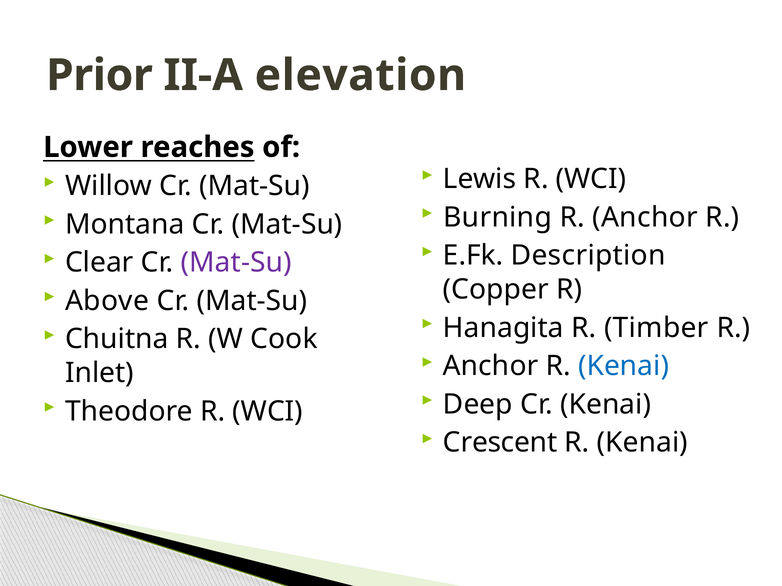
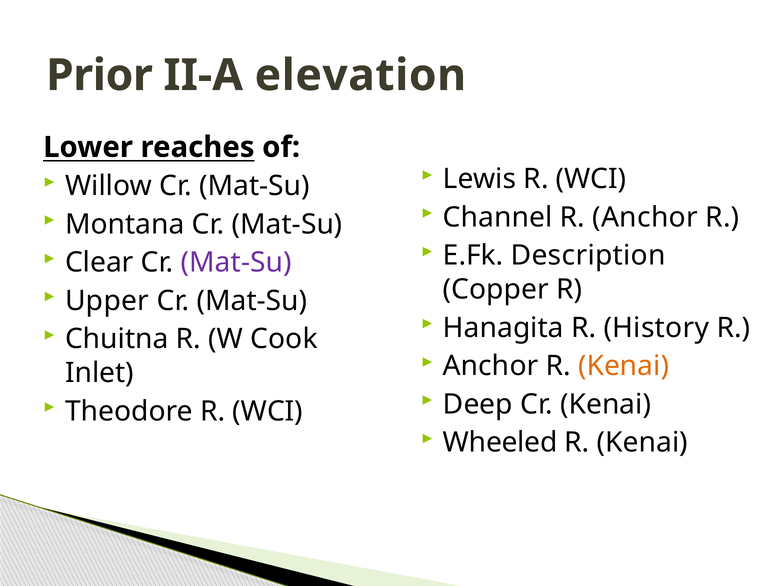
Burning: Burning -> Channel (498, 217)
Above: Above -> Upper (107, 301)
Timber: Timber -> History (656, 328)
Kenai colour: blue -> orange (624, 366)
Crescent: Crescent -> Wheeled (500, 443)
